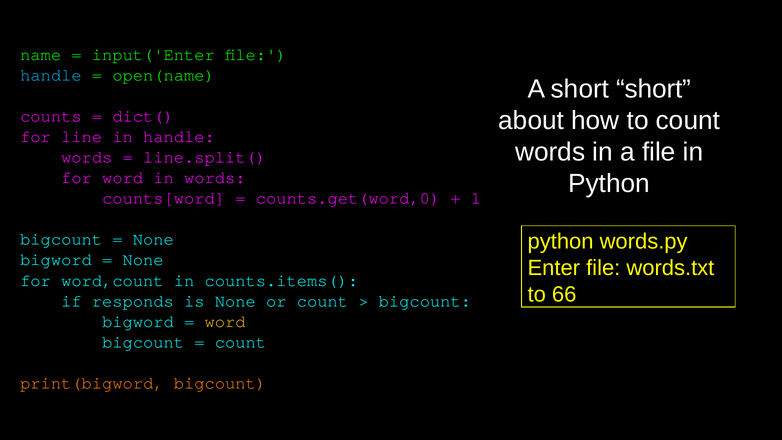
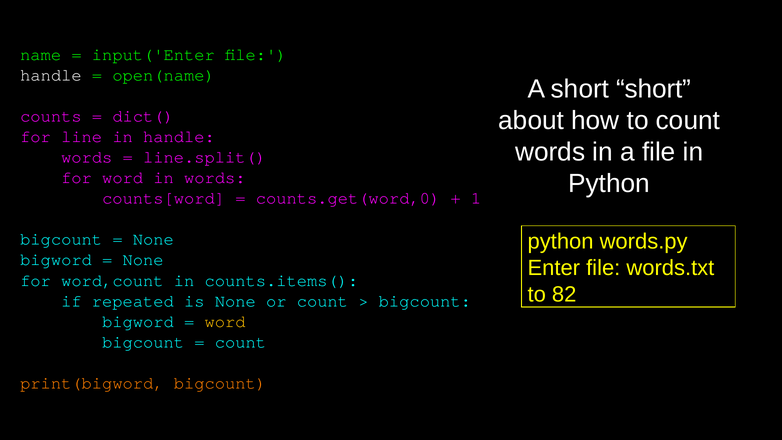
handle colour: light blue -> white (51, 75)
66: 66 -> 82 (564, 294)
responds: responds -> repeated (133, 301)
